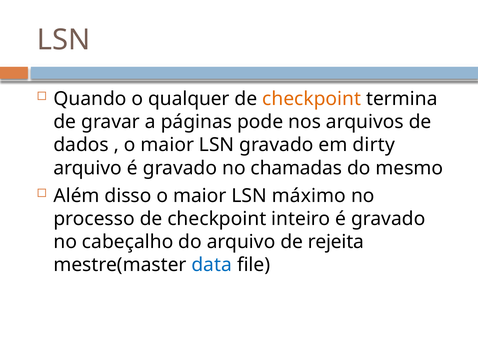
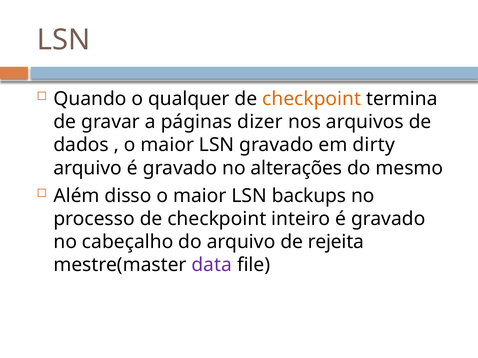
pode: pode -> dizer (260, 122)
chamadas: chamadas -> alterações (296, 168)
máximo: máximo -> backups (309, 196)
data colour: blue -> purple (212, 265)
